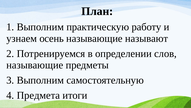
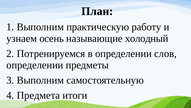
называют: называют -> холодный (147, 38)
называющие: называющие -> определении (35, 65)
